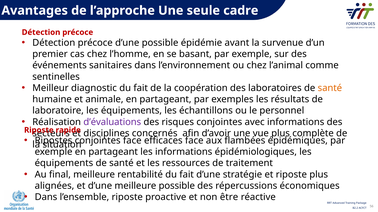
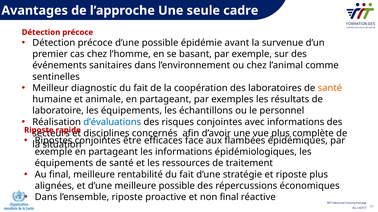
d’évaluations colour: purple -> blue (112, 122)
conjointes face: face -> être (132, 141)
être: être -> final (229, 198)
